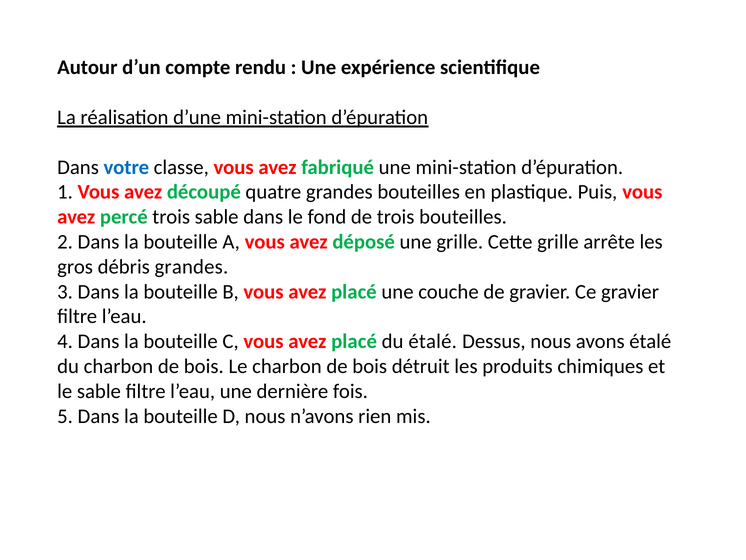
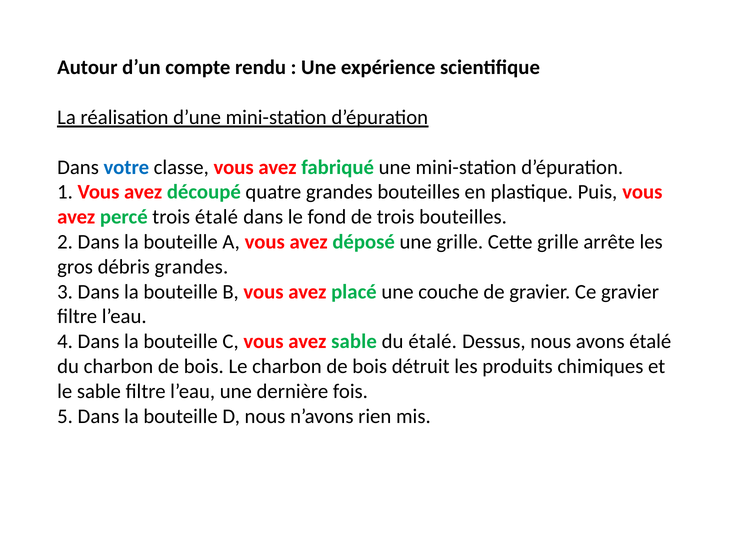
trois sable: sable -> étalé (217, 217)
C vous avez placé: placé -> sable (354, 341)
